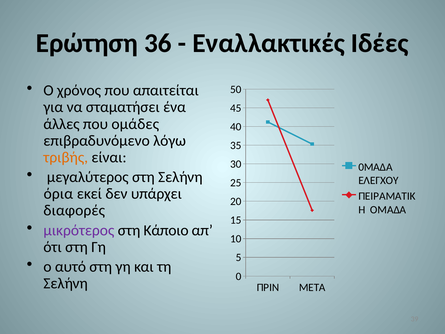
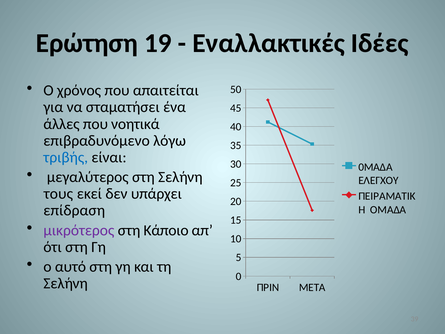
36: 36 -> 19 (158, 43)
ομάδες: ομάδες -> νοητικά (135, 124)
τριβής colour: orange -> blue (66, 157)
όρια: όρια -> τους (58, 194)
διαφορές: διαφορές -> επίδραση (74, 210)
